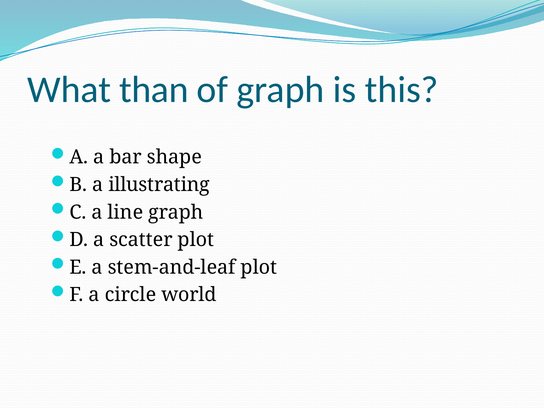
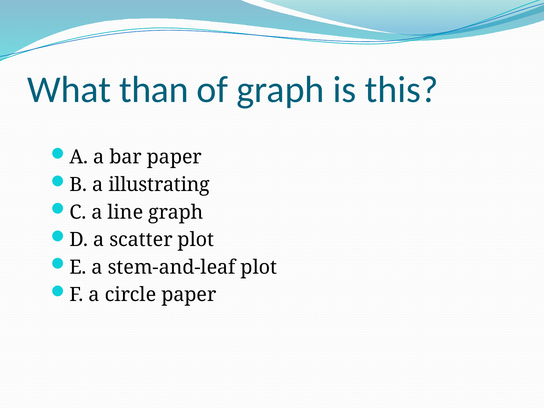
bar shape: shape -> paper (174, 157)
circle world: world -> paper (189, 295)
